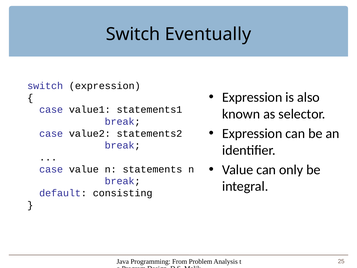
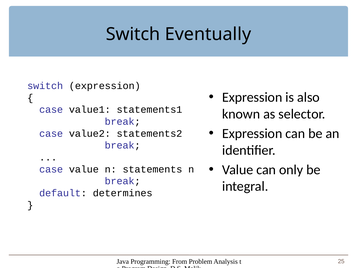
consisting: consisting -> determines (123, 193)
